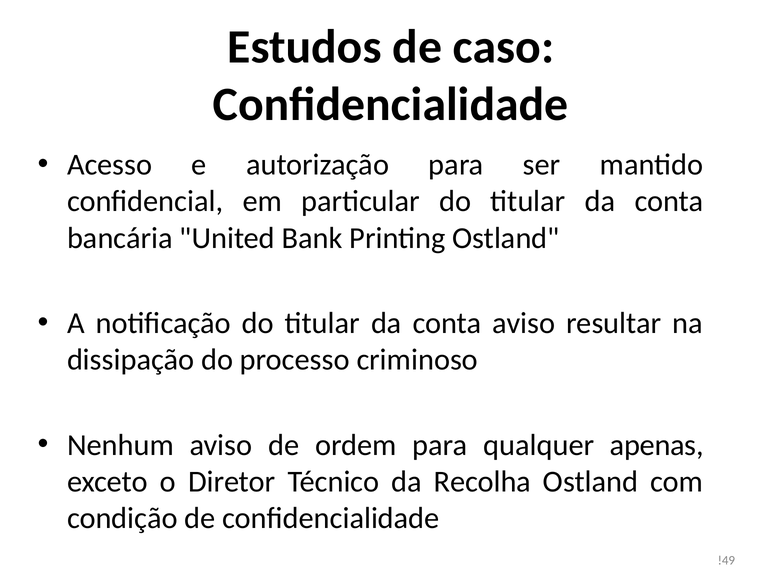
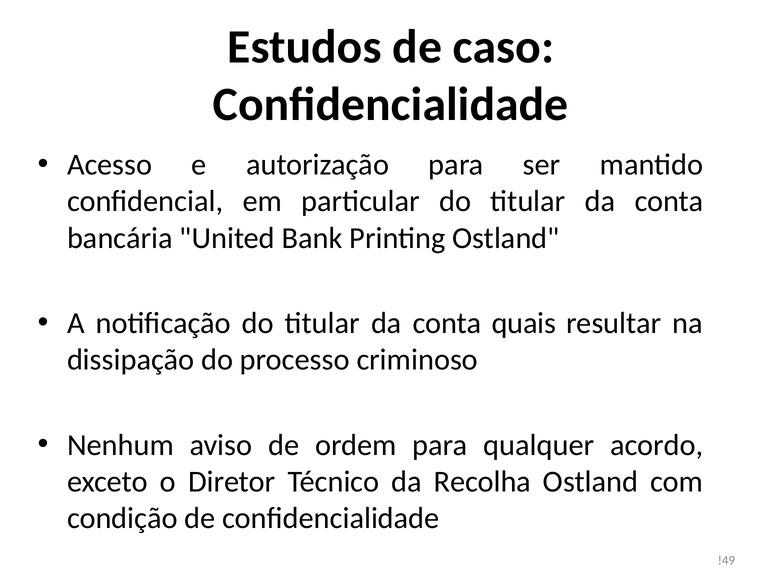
conta aviso: aviso -> quais (524, 323)
apenas: apenas -> acordo (657, 445)
